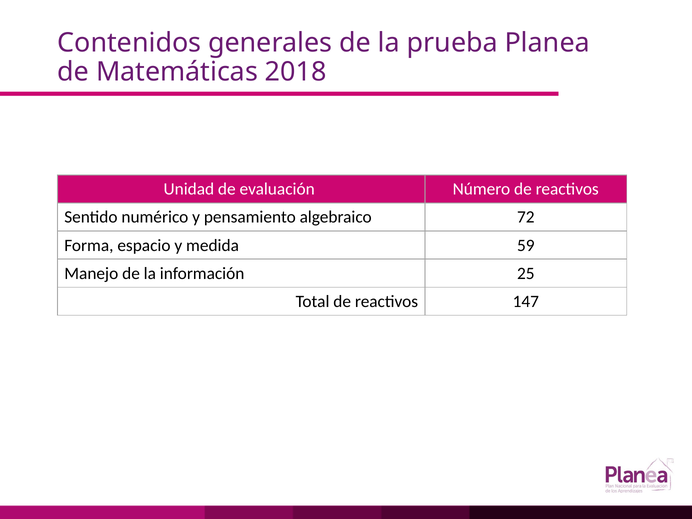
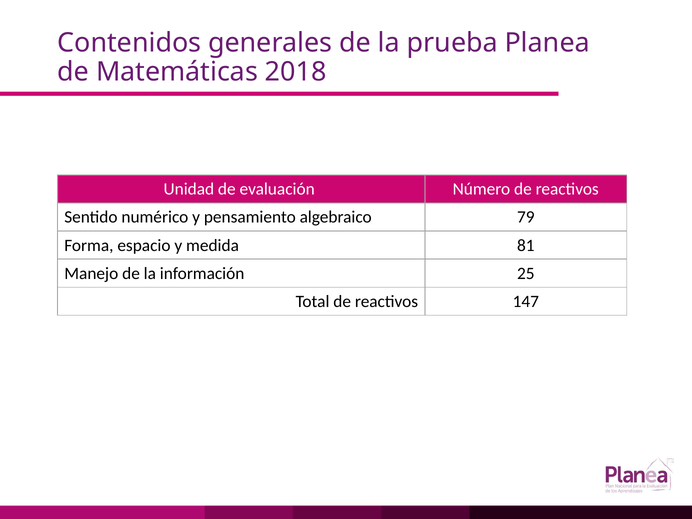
72: 72 -> 79 (526, 217)
59: 59 -> 81 (526, 245)
